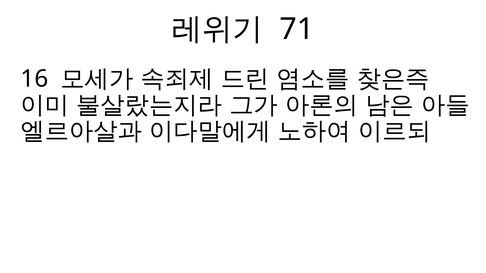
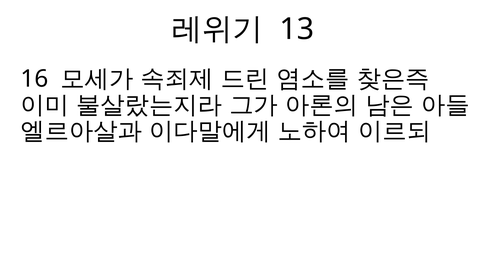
71: 71 -> 13 (297, 29)
